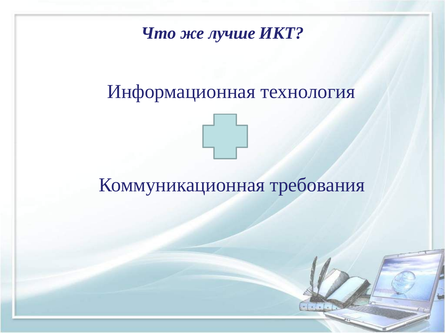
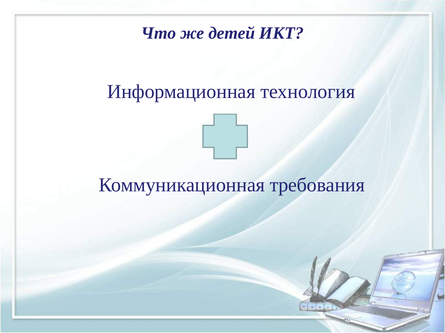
лучше: лучше -> детей (232, 33)
